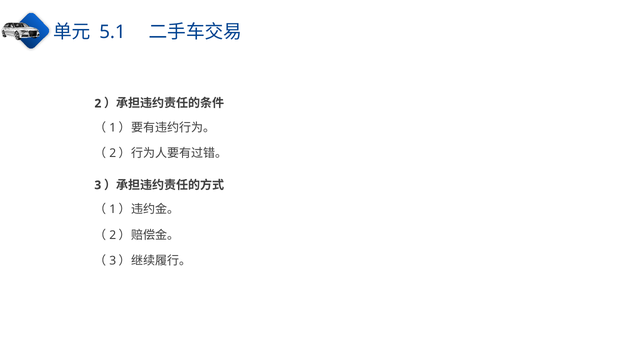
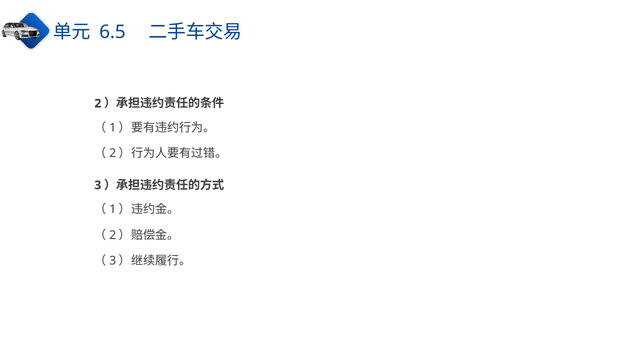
5.1: 5.1 -> 6.5 (112, 32)
